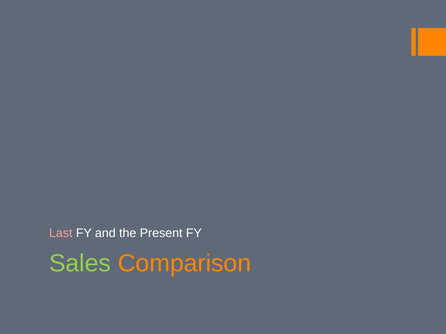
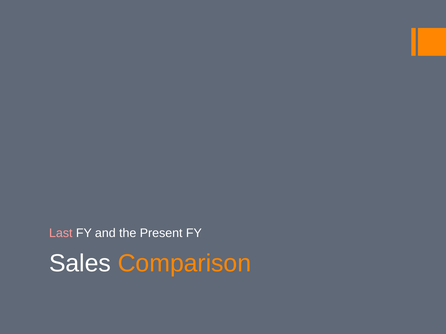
Sales colour: light green -> white (80, 264)
